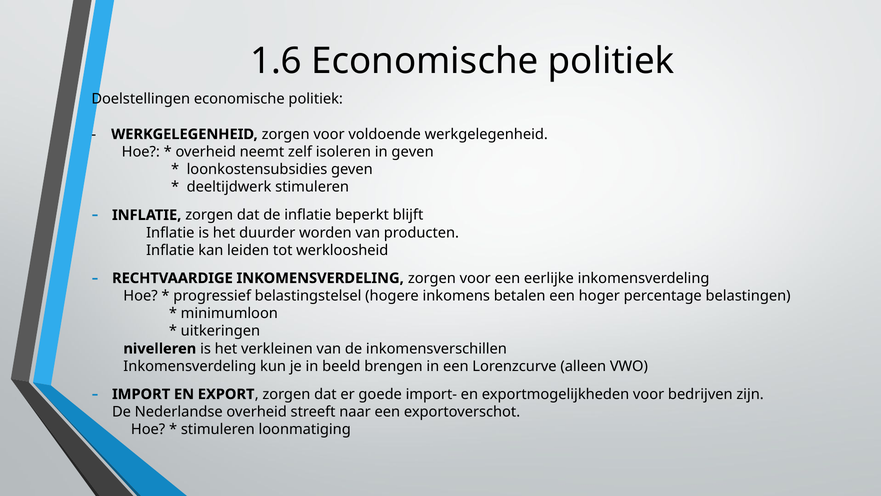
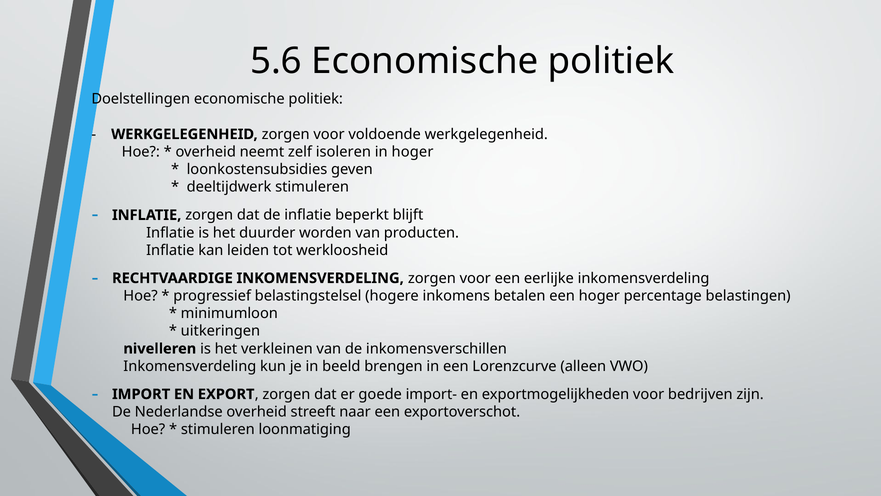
1.6: 1.6 -> 5.6 (276, 61)
in geven: geven -> hoger (413, 152)
